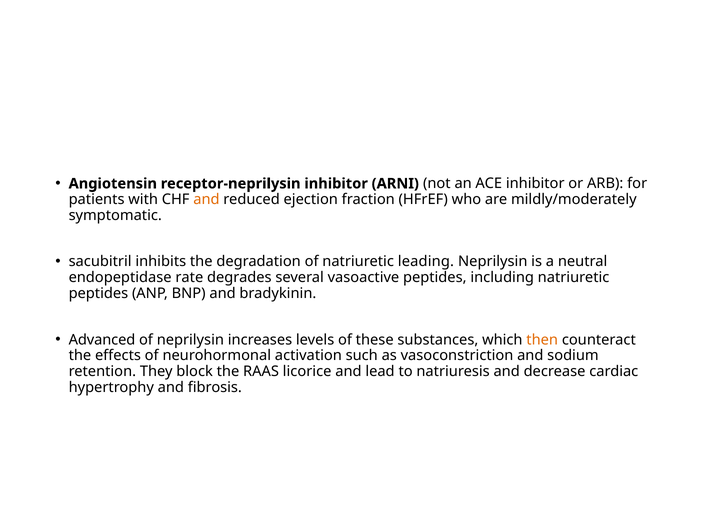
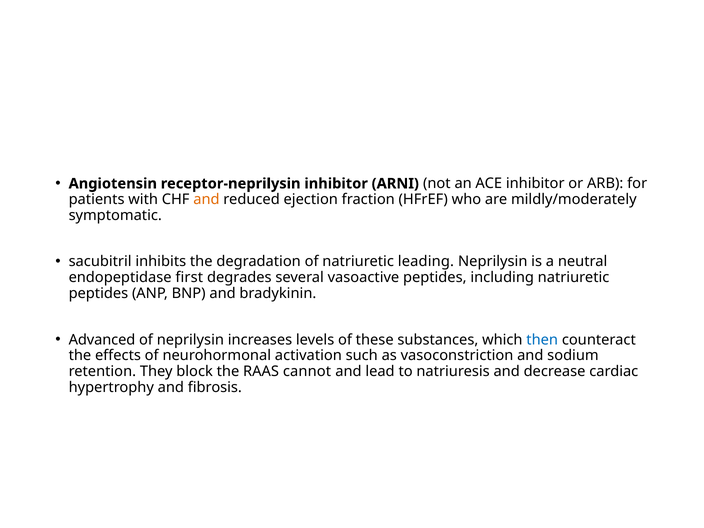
rate: rate -> first (189, 278)
then colour: orange -> blue (542, 340)
licorice: licorice -> cannot (307, 371)
